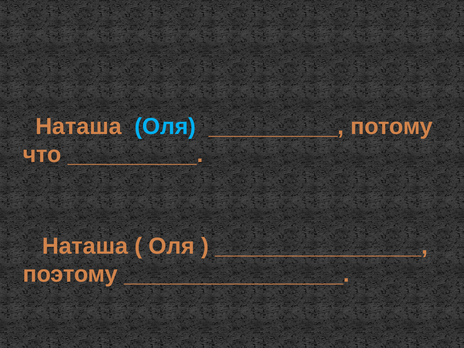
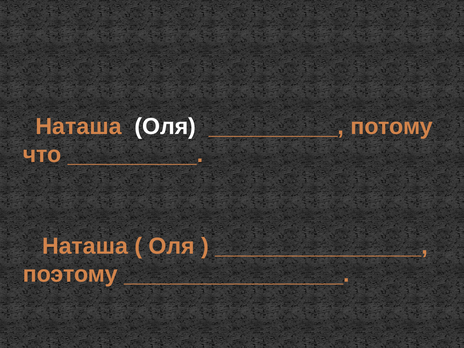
Оля colour: light blue -> white (165, 127)
